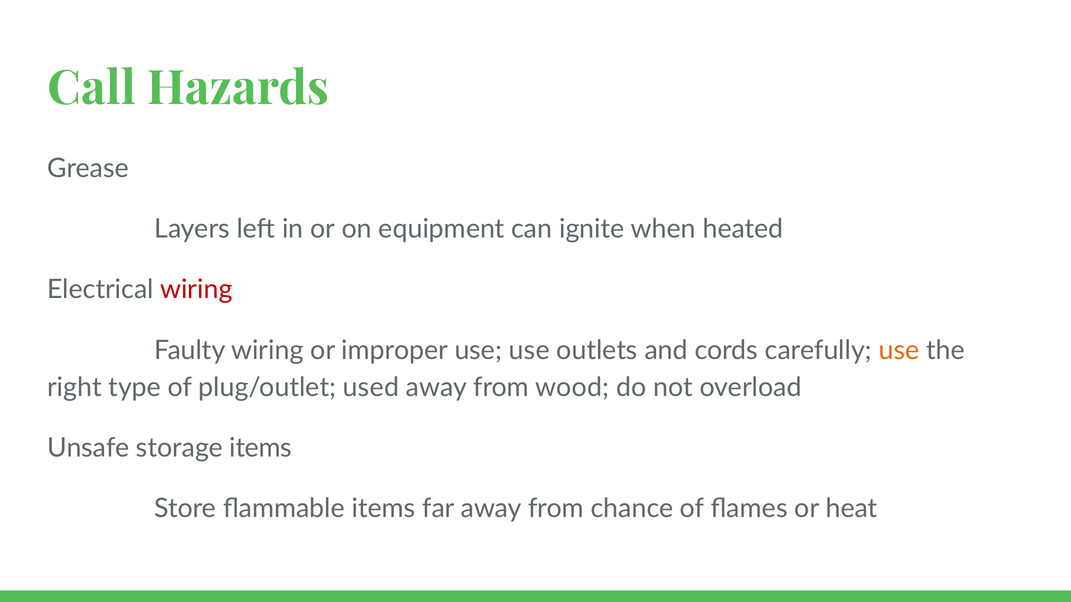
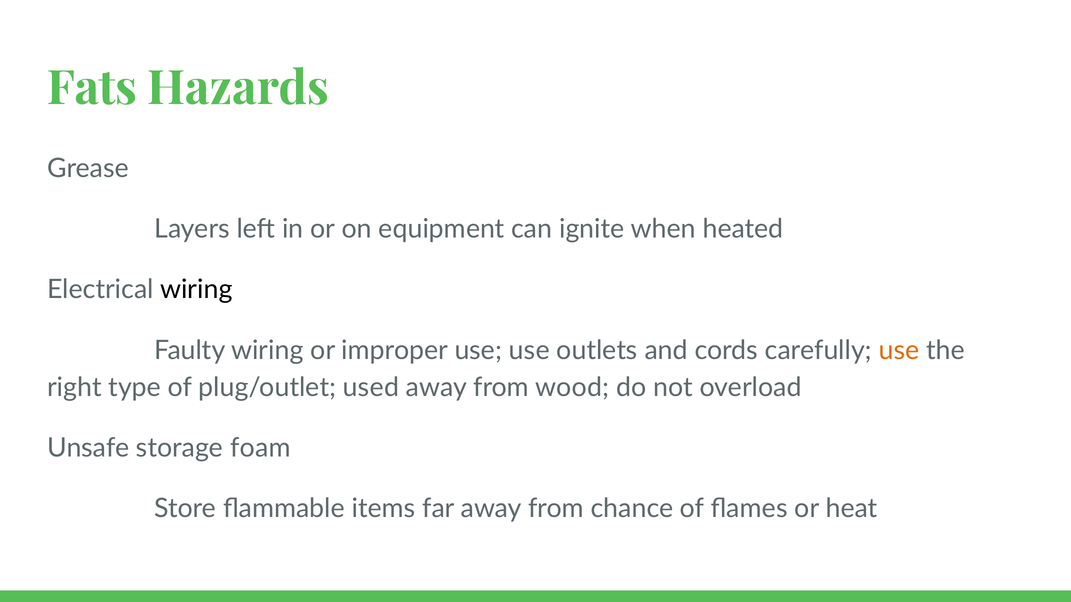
Call: Call -> Fats (92, 88)
wiring colour: red -> black (196, 290)
storage items: items -> foam (260, 448)
